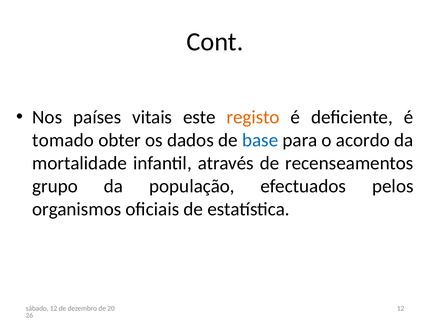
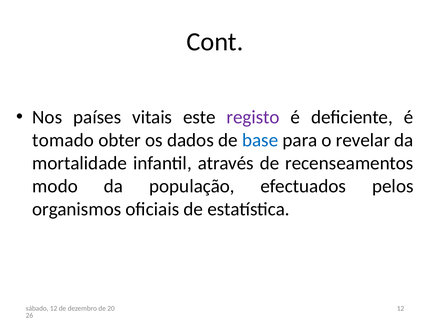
registo colour: orange -> purple (253, 117)
acordo: acordo -> revelar (363, 140)
grupo: grupo -> modo (55, 186)
